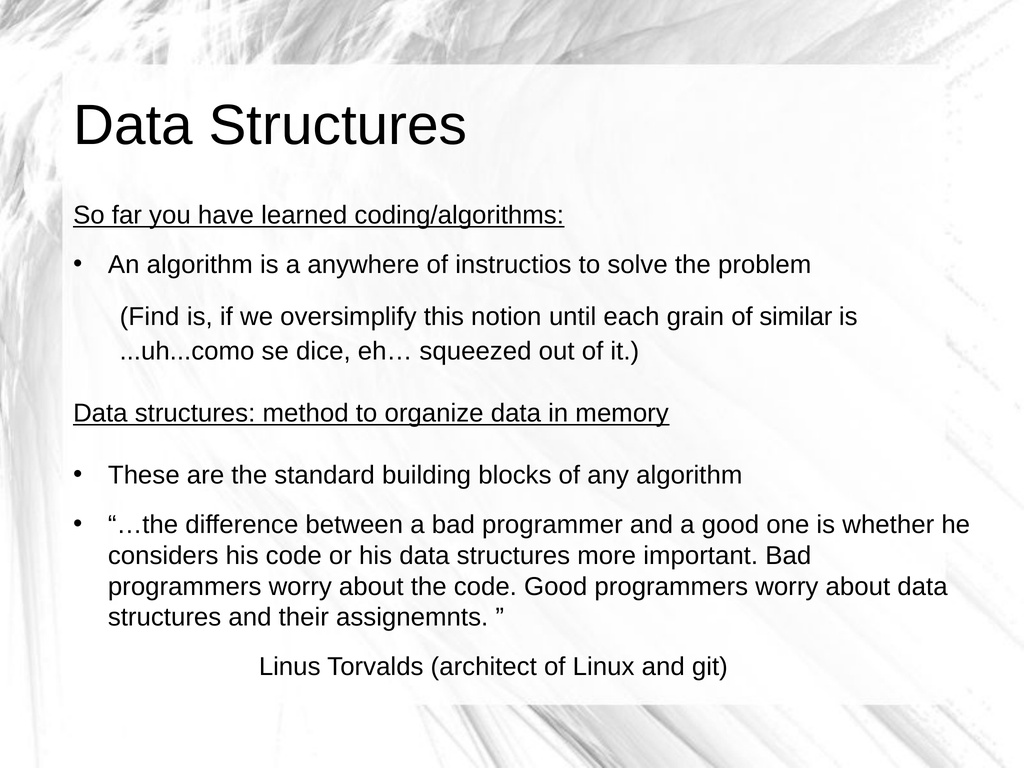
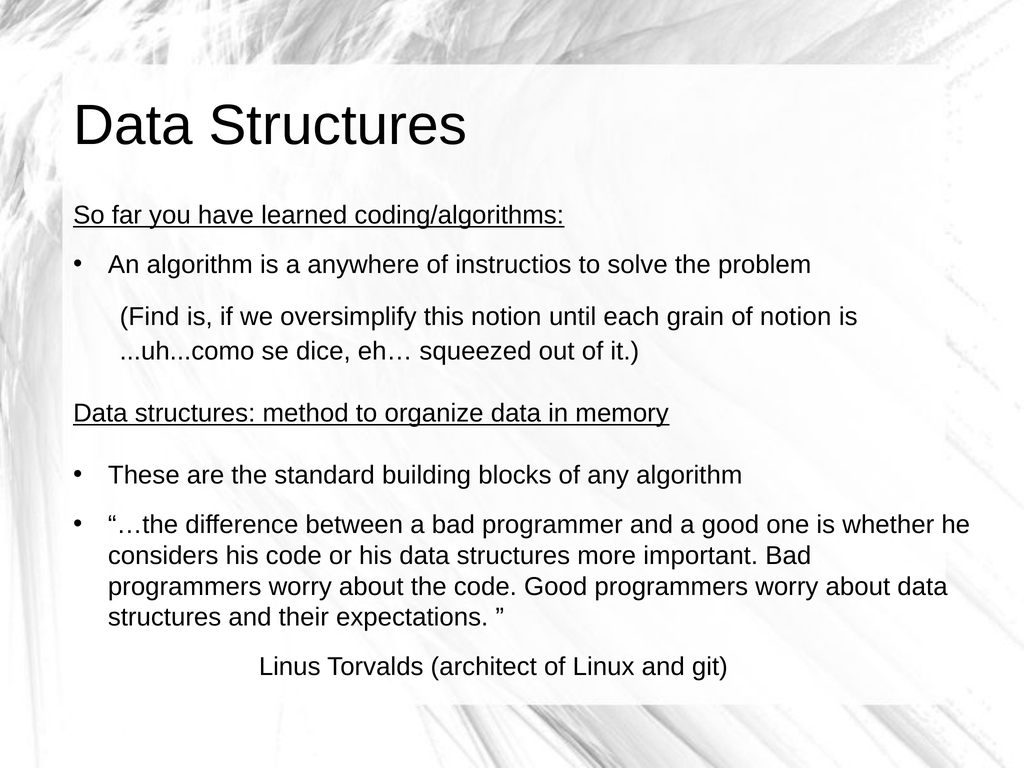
of similar: similar -> notion (796, 317)
assignemnts: assignemnts -> expectations (412, 617)
